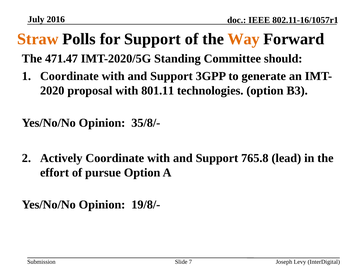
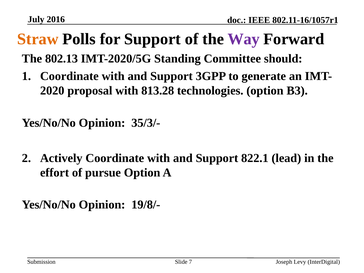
Way colour: orange -> purple (244, 39)
471.47: 471.47 -> 802.13 (62, 59)
801.11: 801.11 -> 813.28 (158, 91)
35/8/-: 35/8/- -> 35/3/- (146, 123)
765.8: 765.8 -> 822.1 (255, 158)
